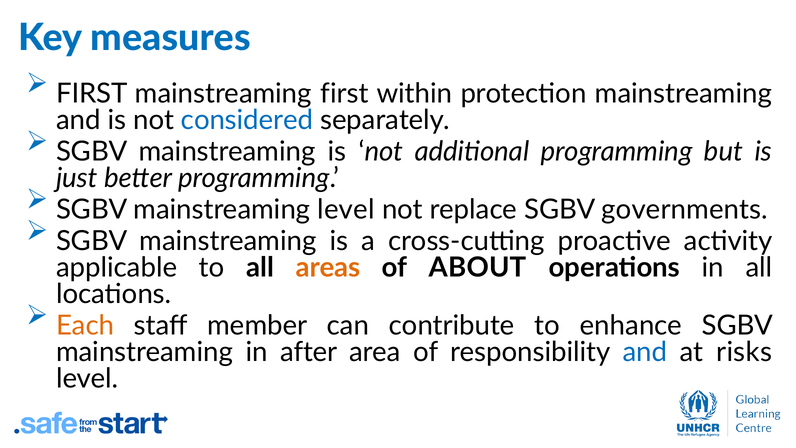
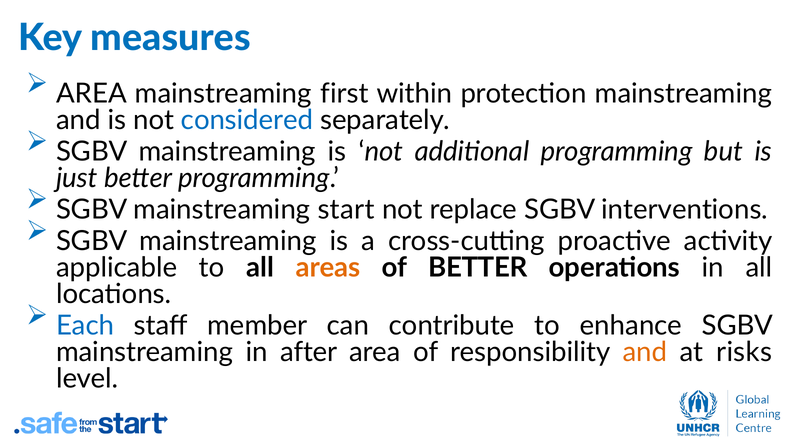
FIRST: FIRST -> AREA (92, 93)
mainstreaming level: level -> start (346, 209)
governments: governments -> interventions (685, 209)
of ABOUT: ABOUT -> BETTER (478, 267)
Each colour: orange -> blue (85, 325)
and colour: blue -> orange (645, 352)
